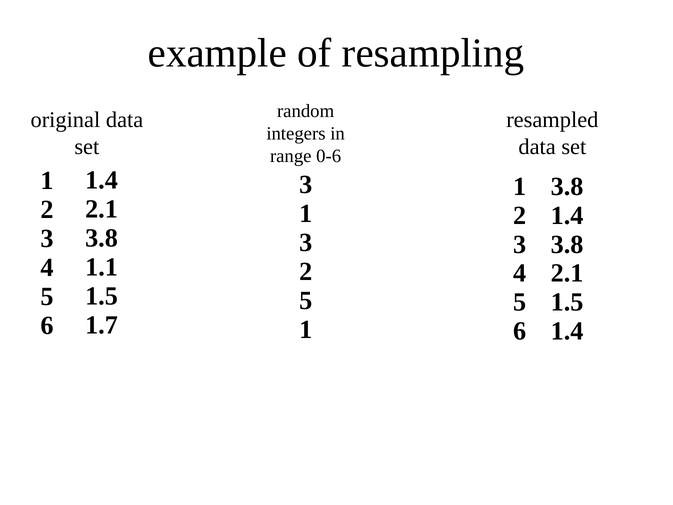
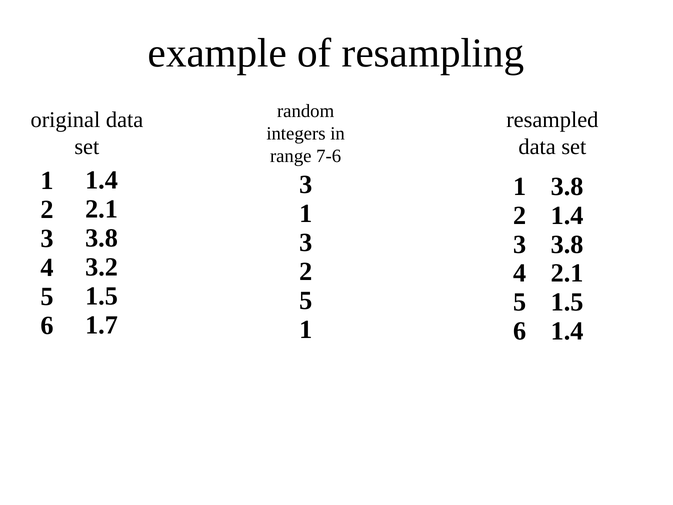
0-6: 0-6 -> 7-6 (329, 156)
1.1: 1.1 -> 3.2 (102, 267)
